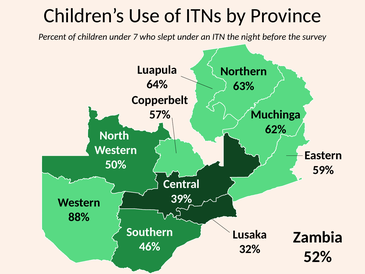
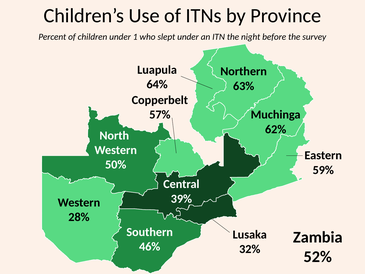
7: 7 -> 1 (135, 37)
88%: 88% -> 28% (79, 217)
